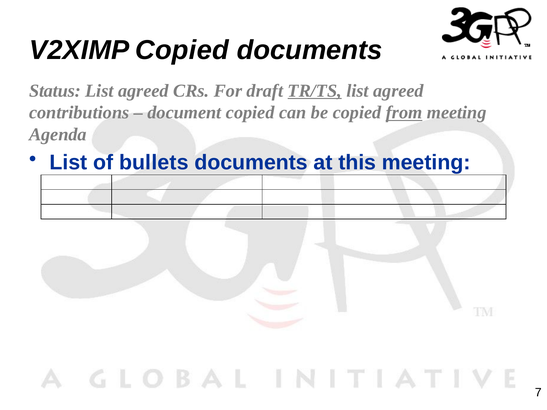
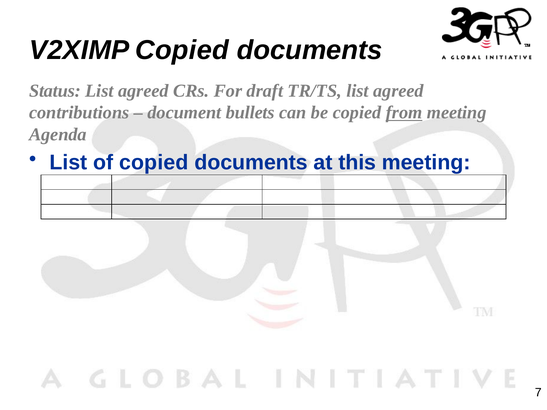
TR/TS underline: present -> none (315, 91)
document copied: copied -> bullets (250, 113)
of bullets: bullets -> copied (154, 163)
